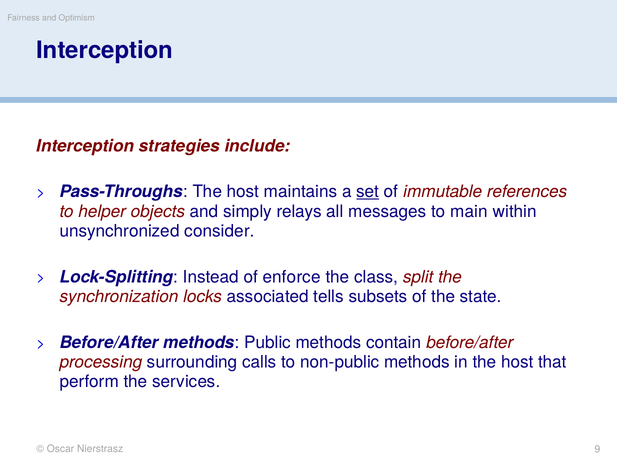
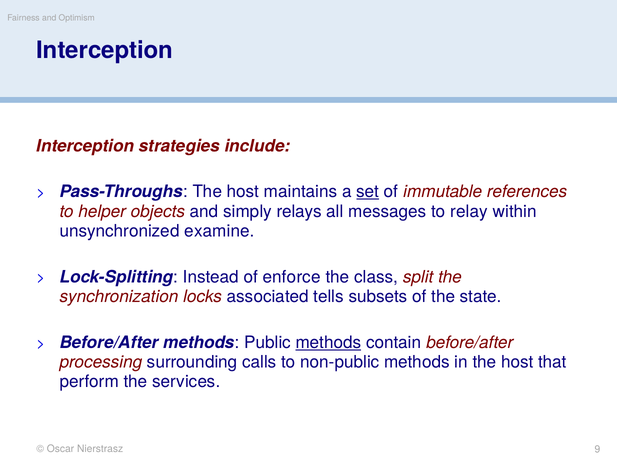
main: main -> relay (469, 211)
consider: consider -> examine (219, 231)
methods underline: none -> present (329, 342)
